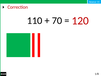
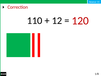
70: 70 -> 12 (57, 21)
